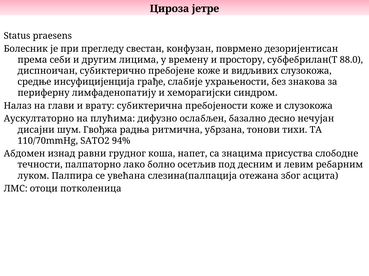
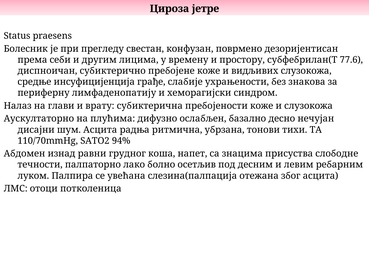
88.0: 88.0 -> 77.6 (351, 60)
шум Гвођжа: Гвођжа -> Асцита (100, 130)
